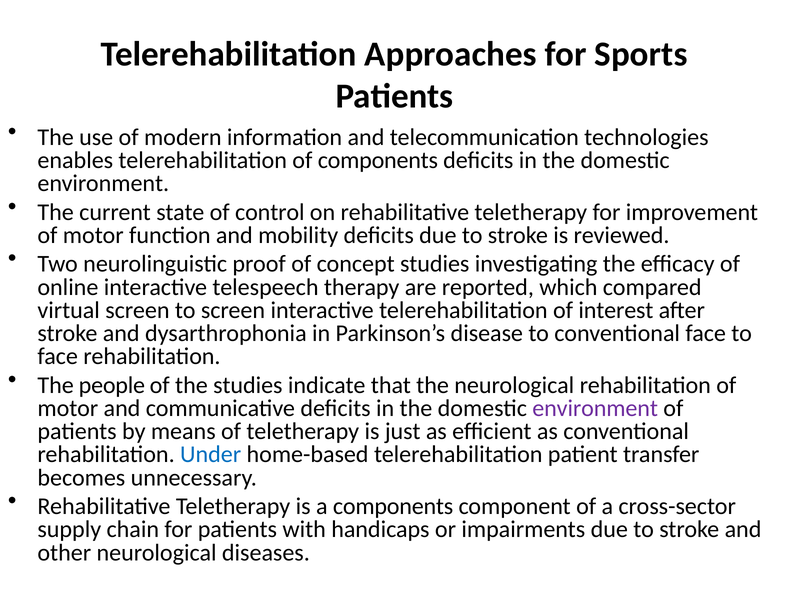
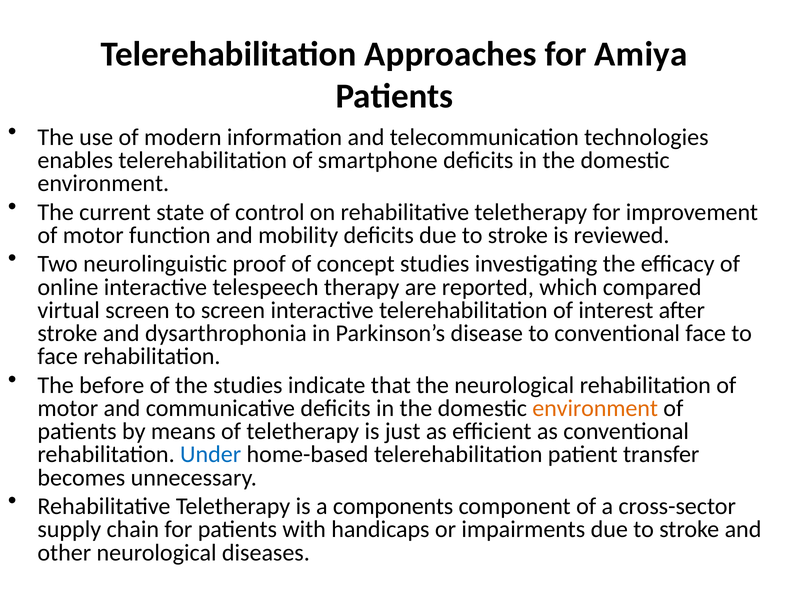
Sports: Sports -> Amiya (641, 54)
of components: components -> smartphone (378, 161)
people: people -> before (112, 386)
environment colour: purple -> orange (595, 409)
